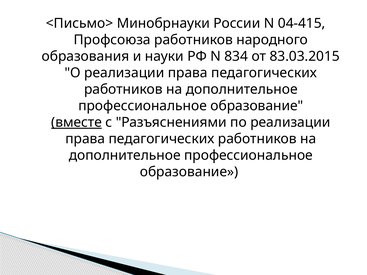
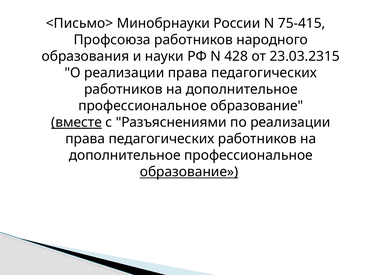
04-415: 04-415 -> 75-415 (302, 23)
834: 834 -> 428 (236, 56)
83.03.2015: 83.03.2015 -> 23.03.2315 (305, 56)
образование underline: none -> present (189, 172)
